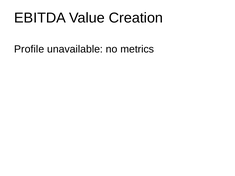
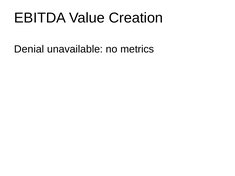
Profile: Profile -> Denial (29, 49)
